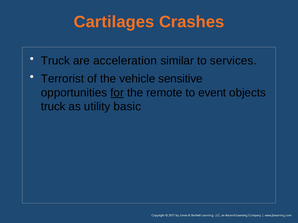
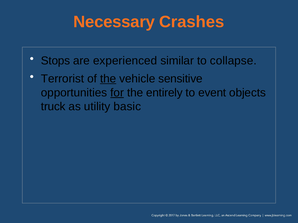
Cartilages: Cartilages -> Necessary (114, 22)
Truck: Truck -> Stops (56, 61)
acceleration: acceleration -> experienced (125, 61)
services: services -> collapse (233, 61)
the underline: none -> present (108, 79)
remote: remote -> entirely (164, 93)
